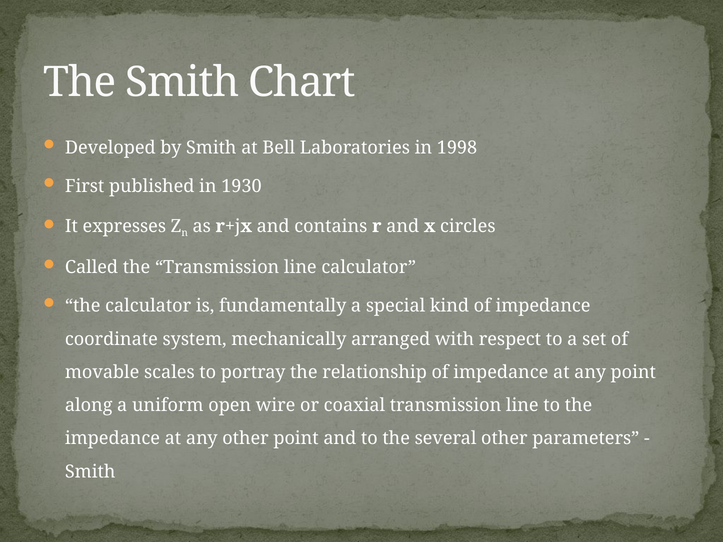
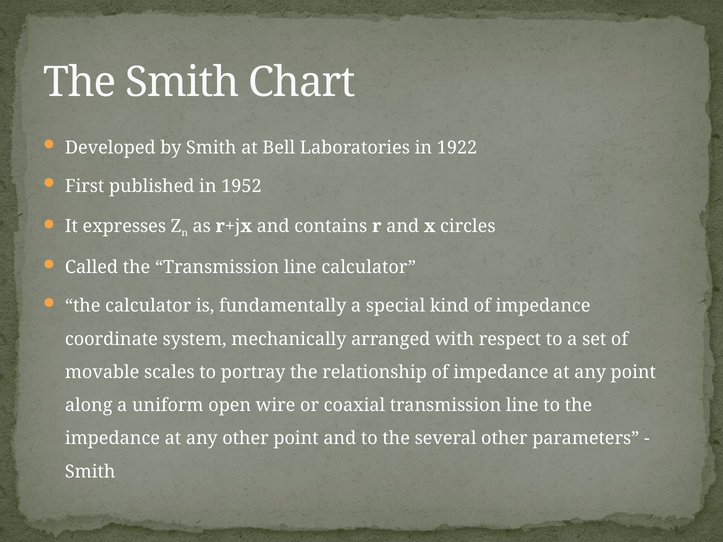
1998: 1998 -> 1922 (457, 148)
1930: 1930 -> 1952 (241, 186)
